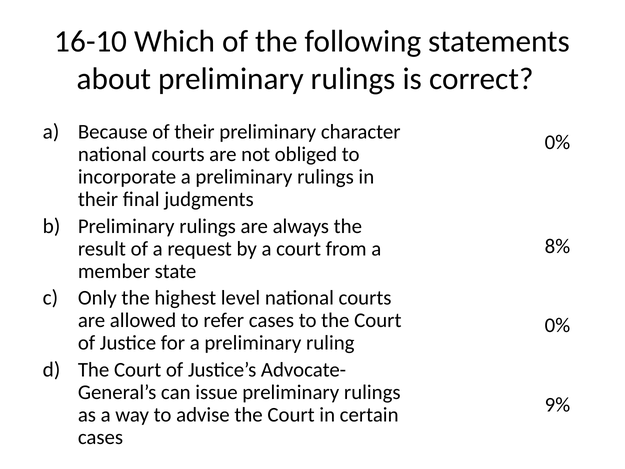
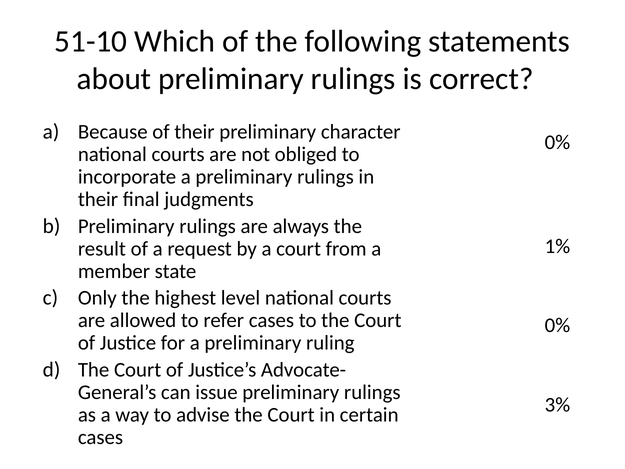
16-10: 16-10 -> 51-10 (91, 41)
8%: 8% -> 1% (557, 246)
9%: 9% -> 3% (557, 405)
